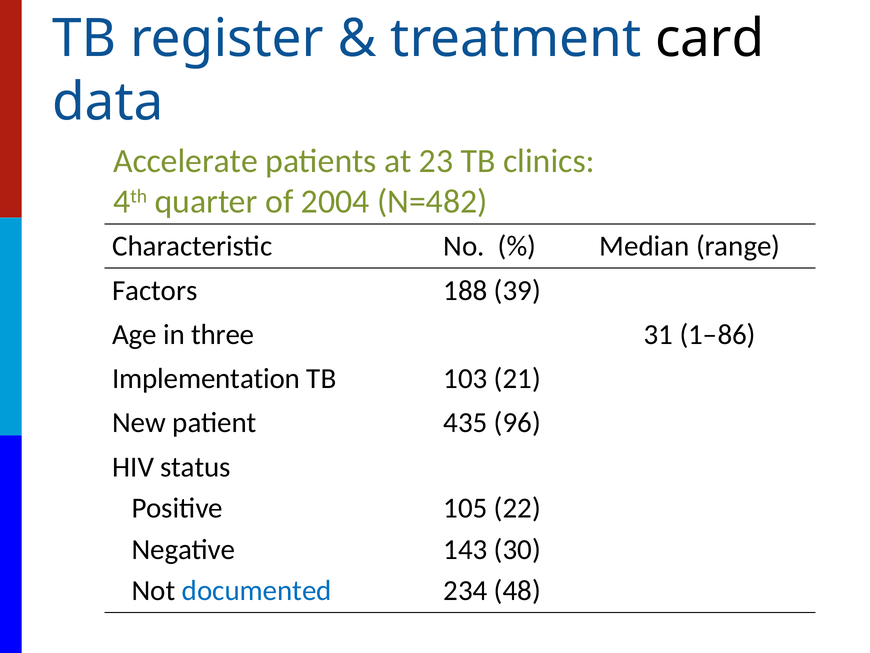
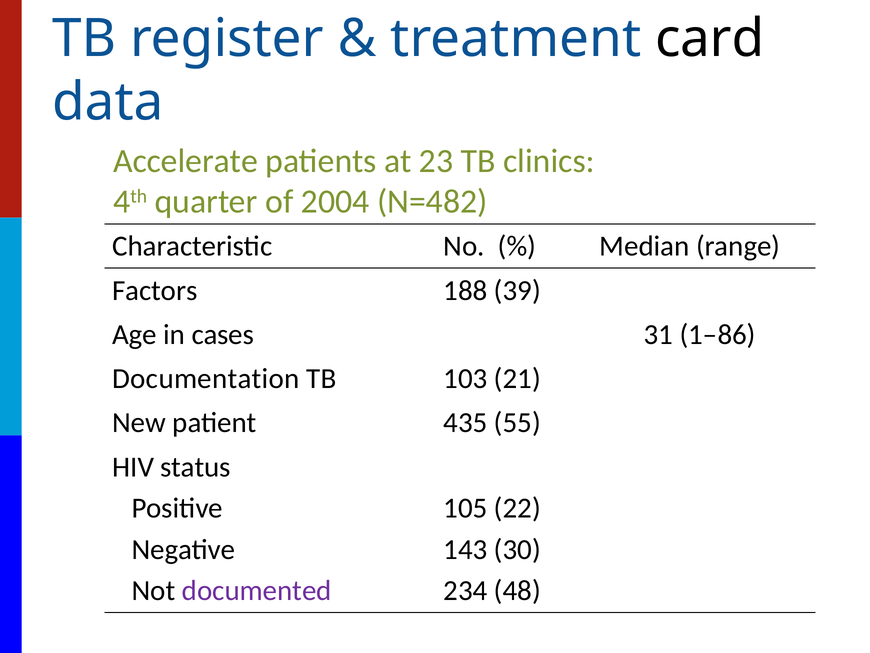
three: three -> cases (223, 334)
Implementation: Implementation -> Documentation (206, 378)
96: 96 -> 55 (517, 423)
documented colour: blue -> purple (257, 590)
